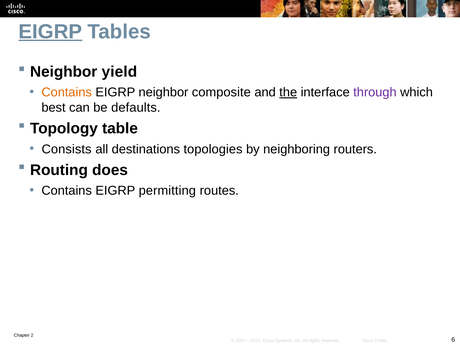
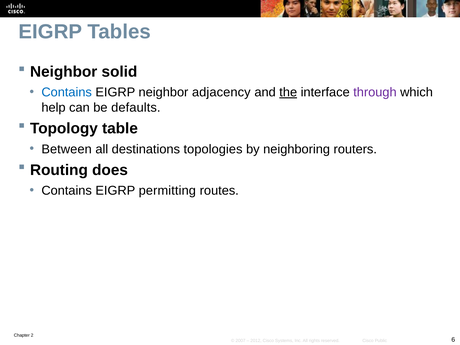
EIGRP underline: present -> none (50, 32)
yield: yield -> solid (119, 72)
Contains colour: orange -> blue (67, 92)
composite: composite -> adjacency (221, 92)
best: best -> help (53, 108)
Consists: Consists -> Between (67, 149)
